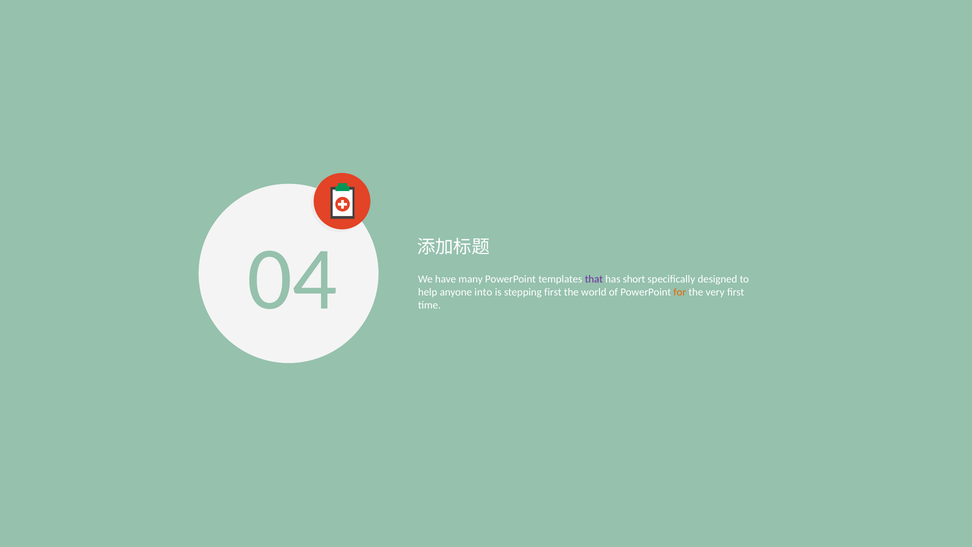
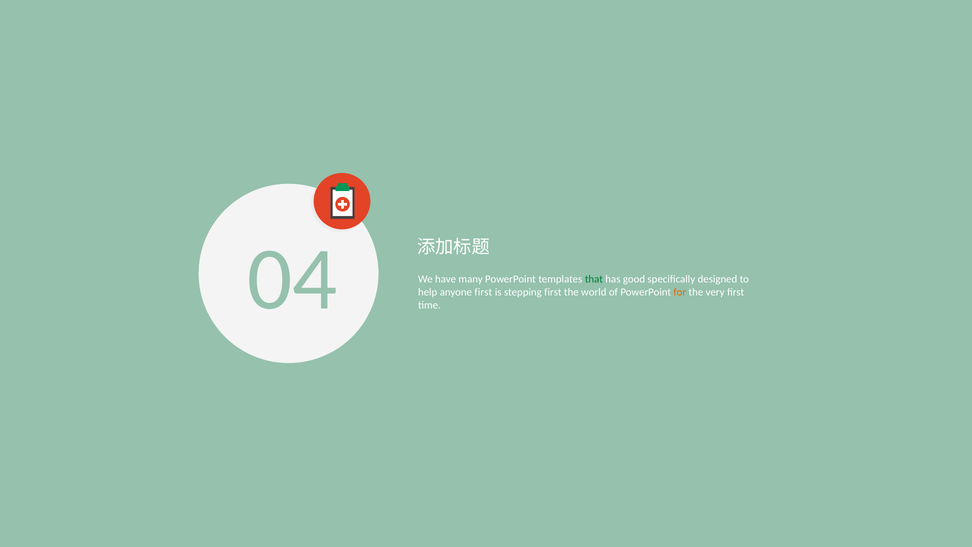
that colour: purple -> green (594, 279)
short: short -> good (634, 279)
anyone into: into -> first (483, 292)
